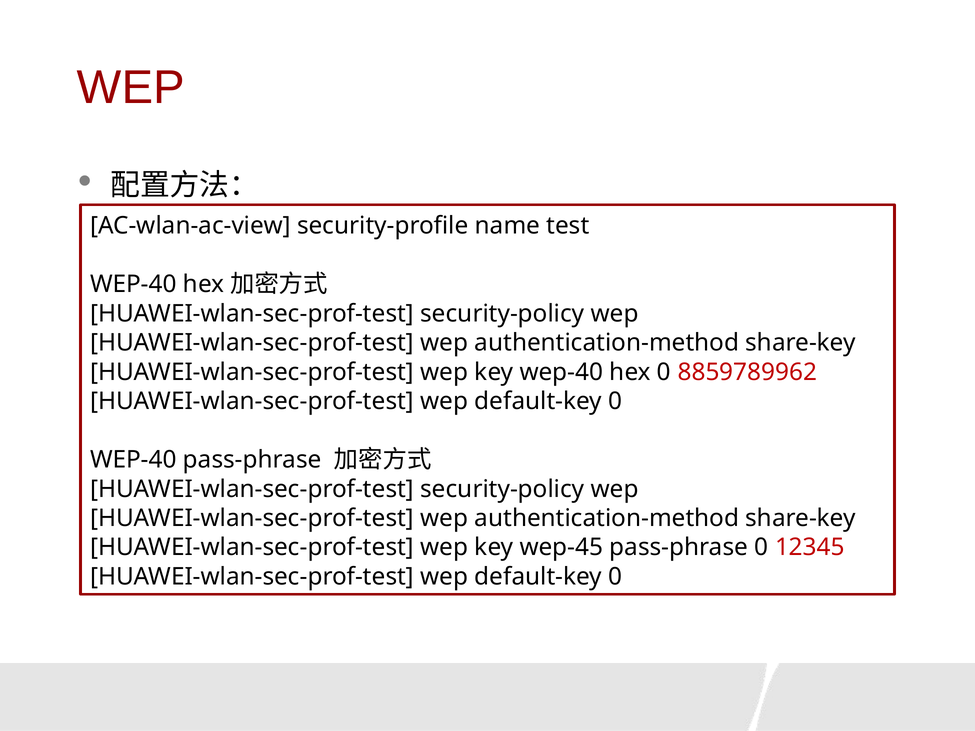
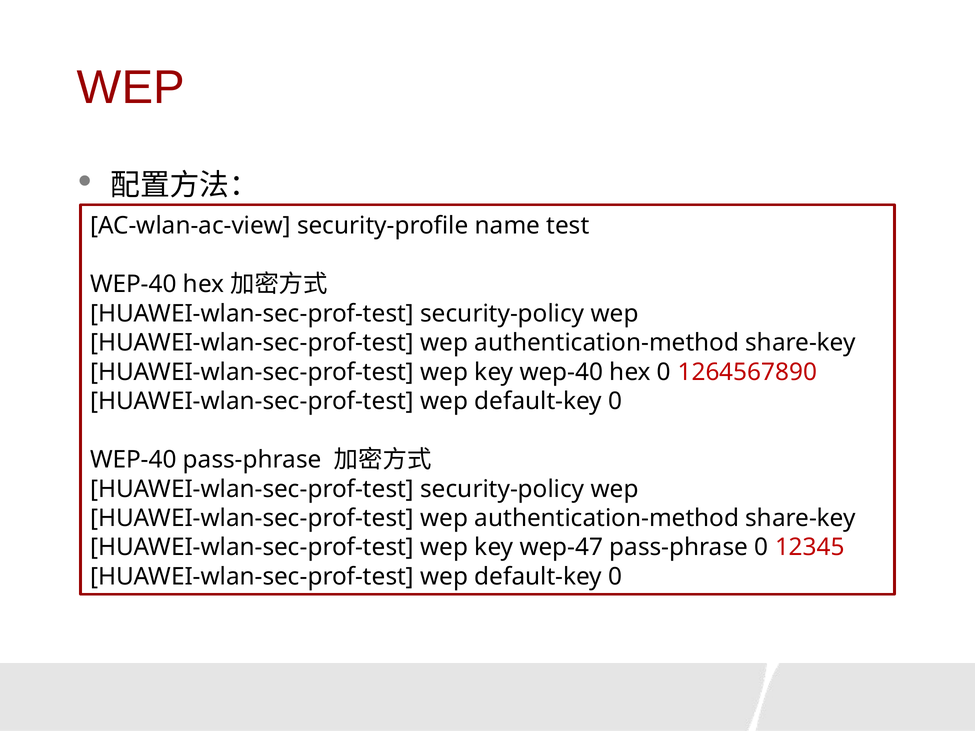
8859789962: 8859789962 -> 1264567890 (747, 372)
wep-45: wep-45 -> wep-47 (561, 548)
